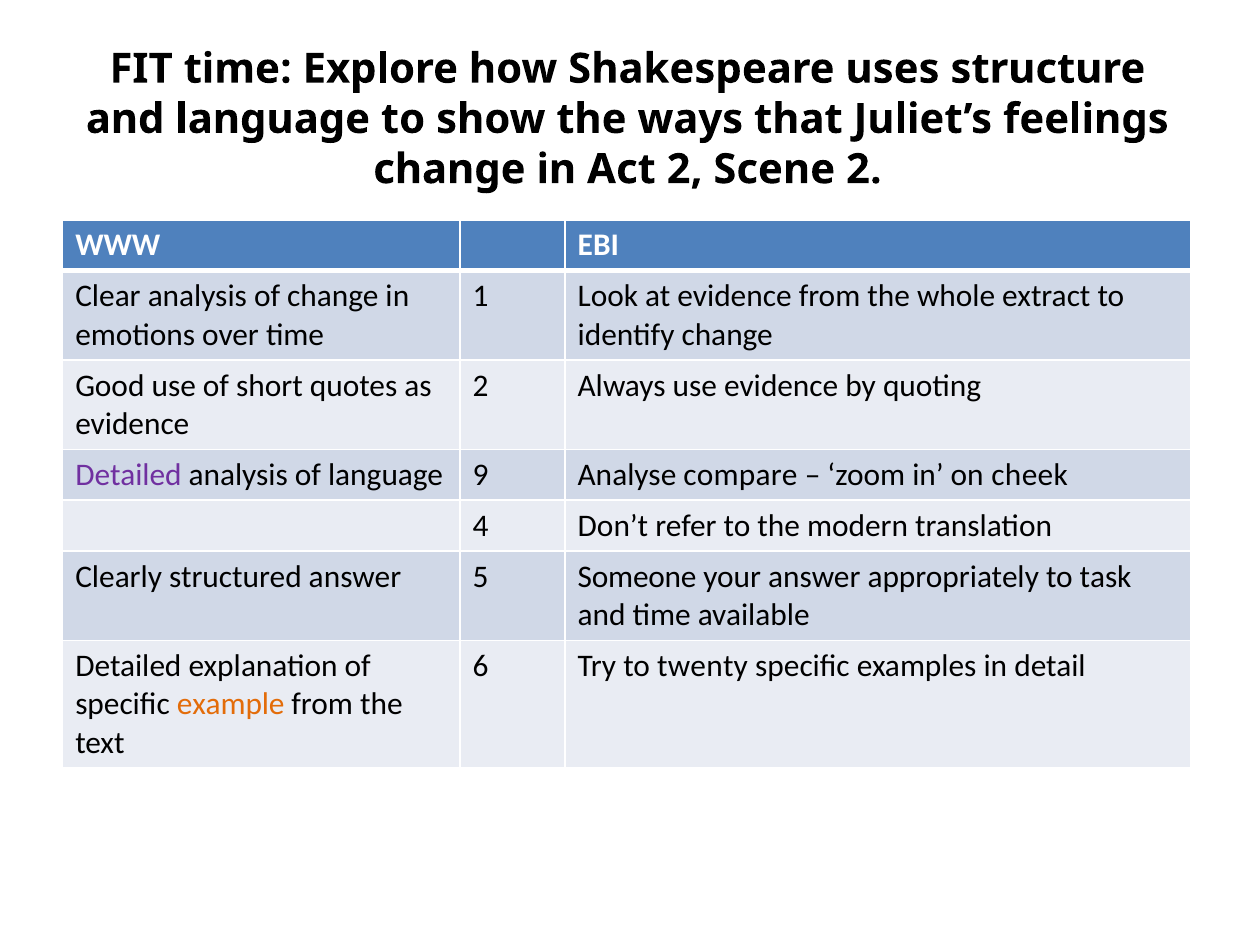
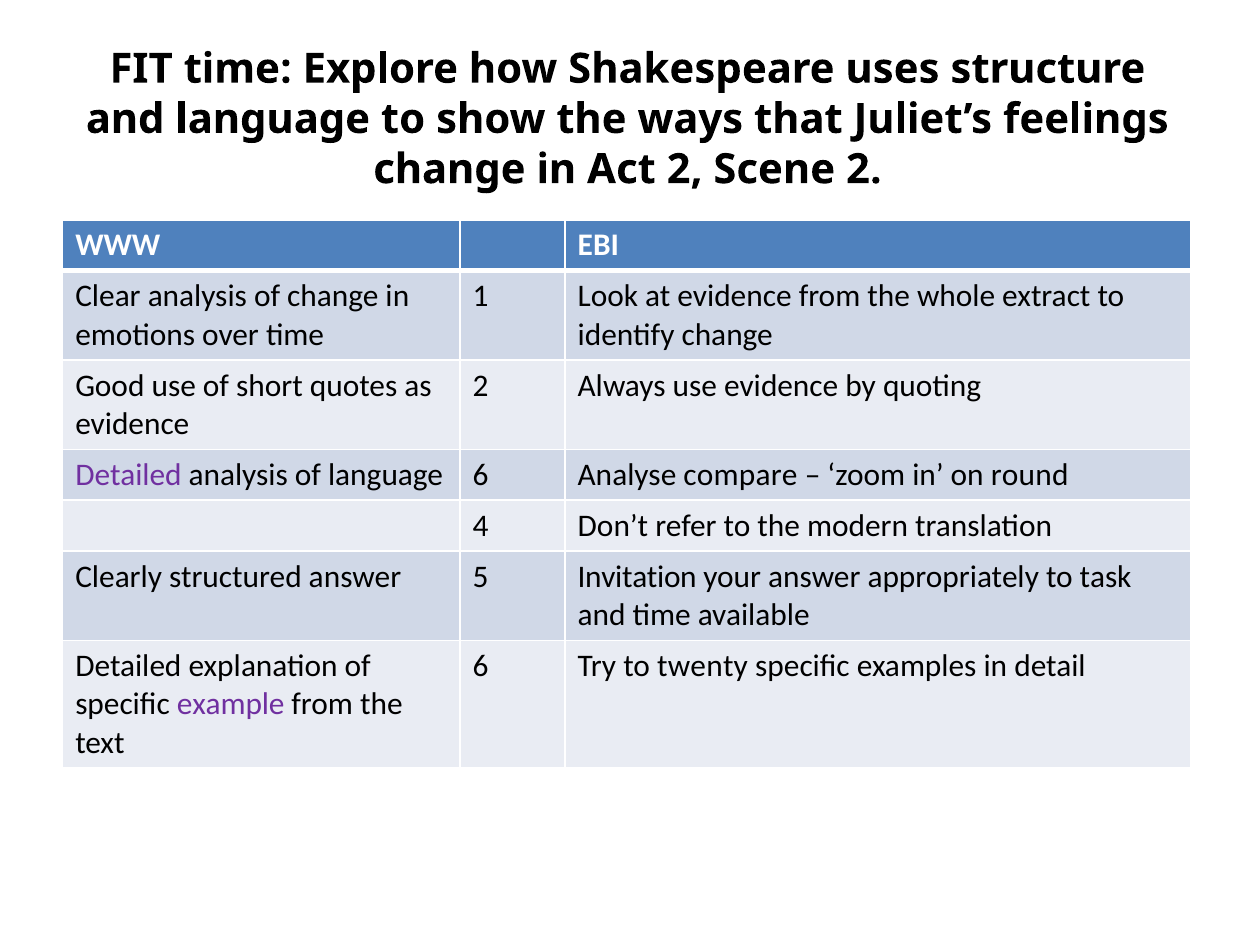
language 9: 9 -> 6 (480, 475)
cheek: cheek -> round (1030, 475)
Someone: Someone -> Invitation (637, 576)
example colour: orange -> purple (231, 704)
